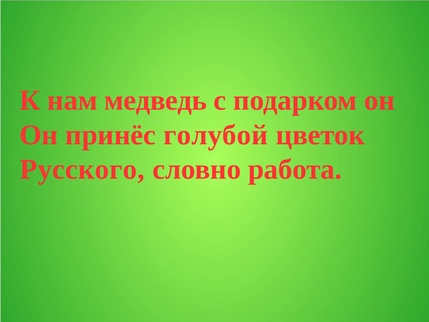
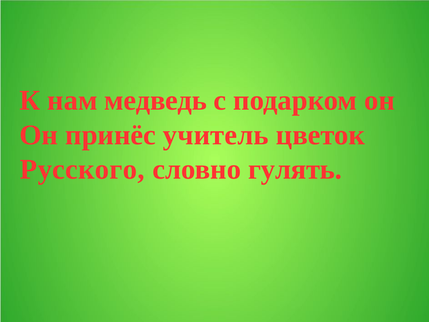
голубой: голубой -> учитель (216, 135)
работа: работа -> гулять (295, 169)
